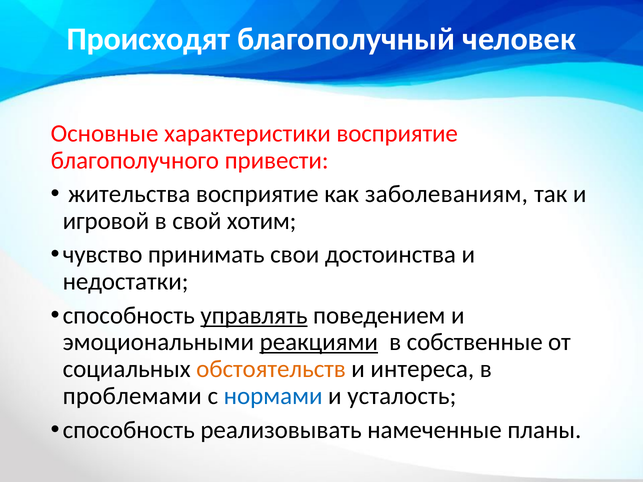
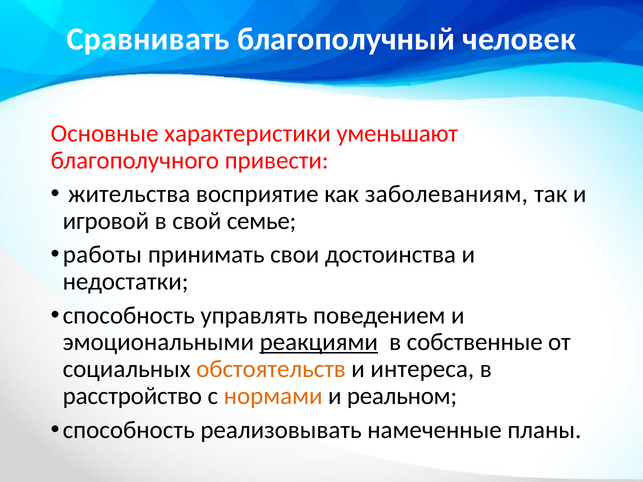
Происходят: Происходят -> Сравнивать (148, 39)
характеристики восприятие: восприятие -> уменьшают (397, 134)
хотим: хотим -> семье (262, 221)
чувство: чувство -> работы (102, 255)
управлять underline: present -> none (254, 315)
проблемами: проблемами -> расстройство (132, 396)
нормами colour: blue -> orange (273, 396)
усталость: усталость -> реальном (402, 396)
